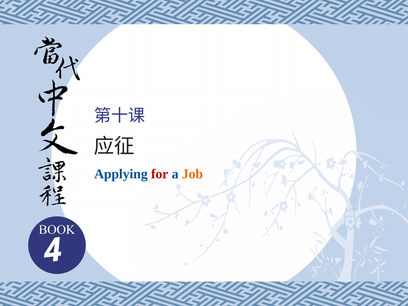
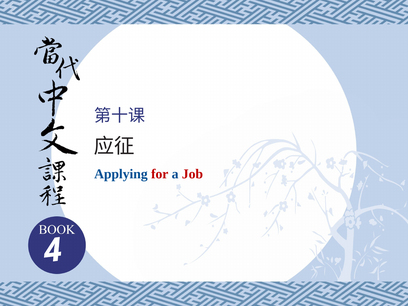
Job colour: orange -> red (192, 174)
